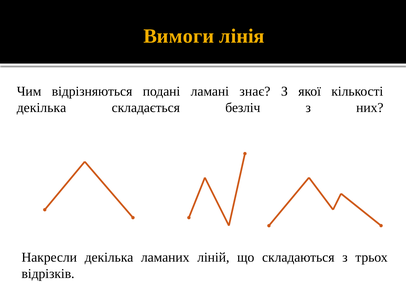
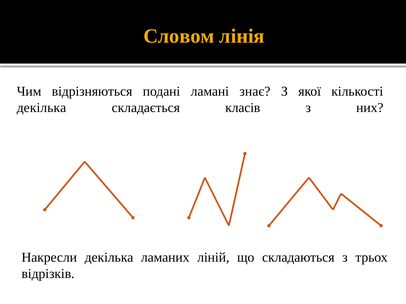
Вимоги: Вимоги -> Словом (179, 36)
безліч: безліч -> класів (243, 108)
